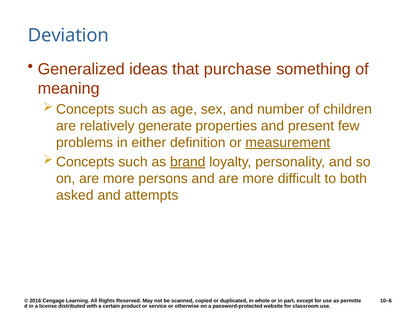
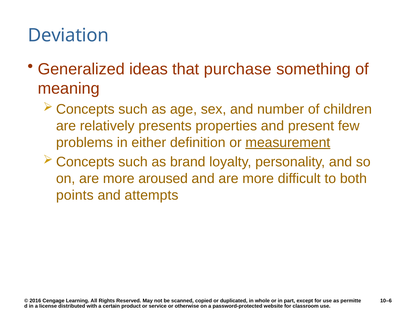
generate: generate -> presents (165, 126)
brand underline: present -> none (188, 162)
persons: persons -> aroused (163, 179)
asked: asked -> points (75, 195)
